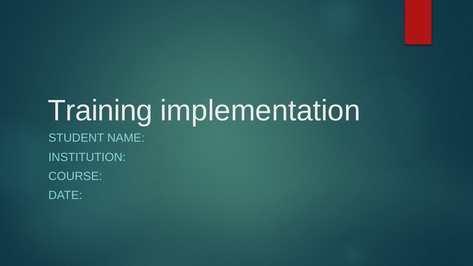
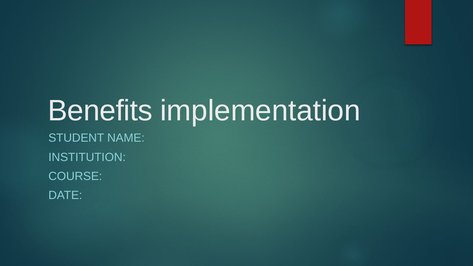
Training: Training -> Benefits (100, 111)
